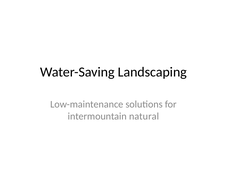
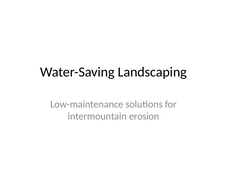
natural: natural -> erosion (144, 116)
